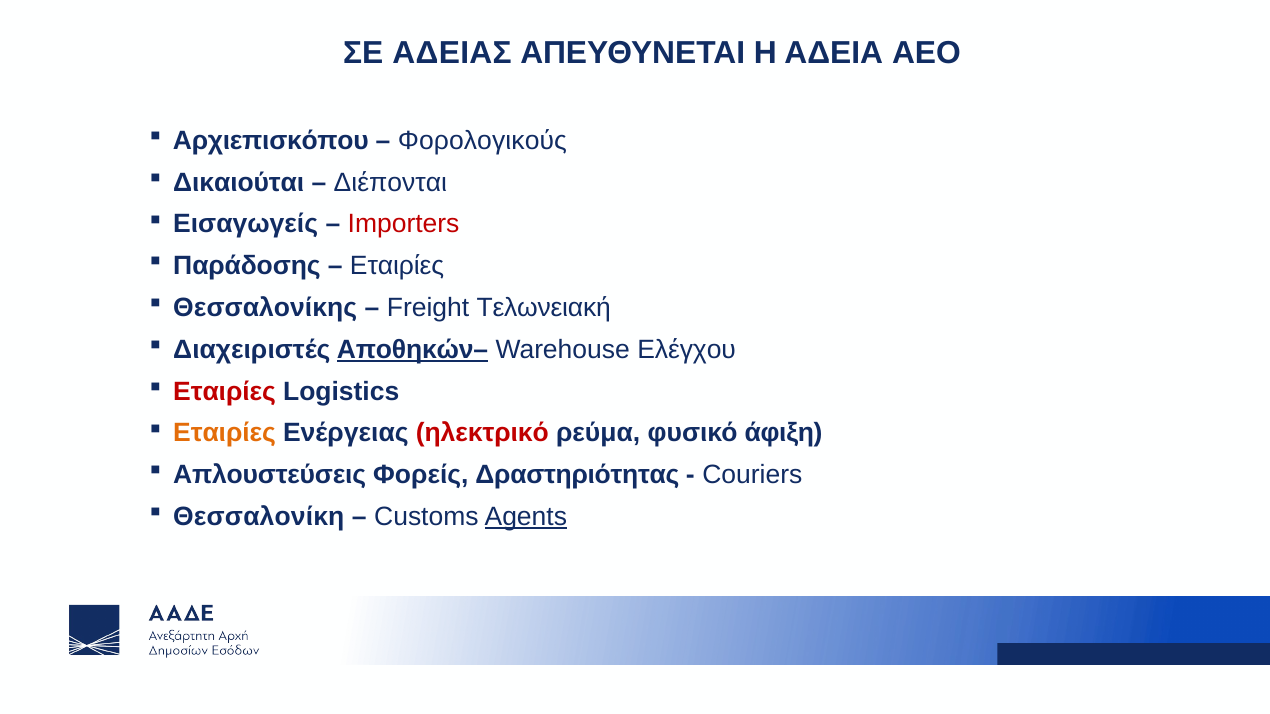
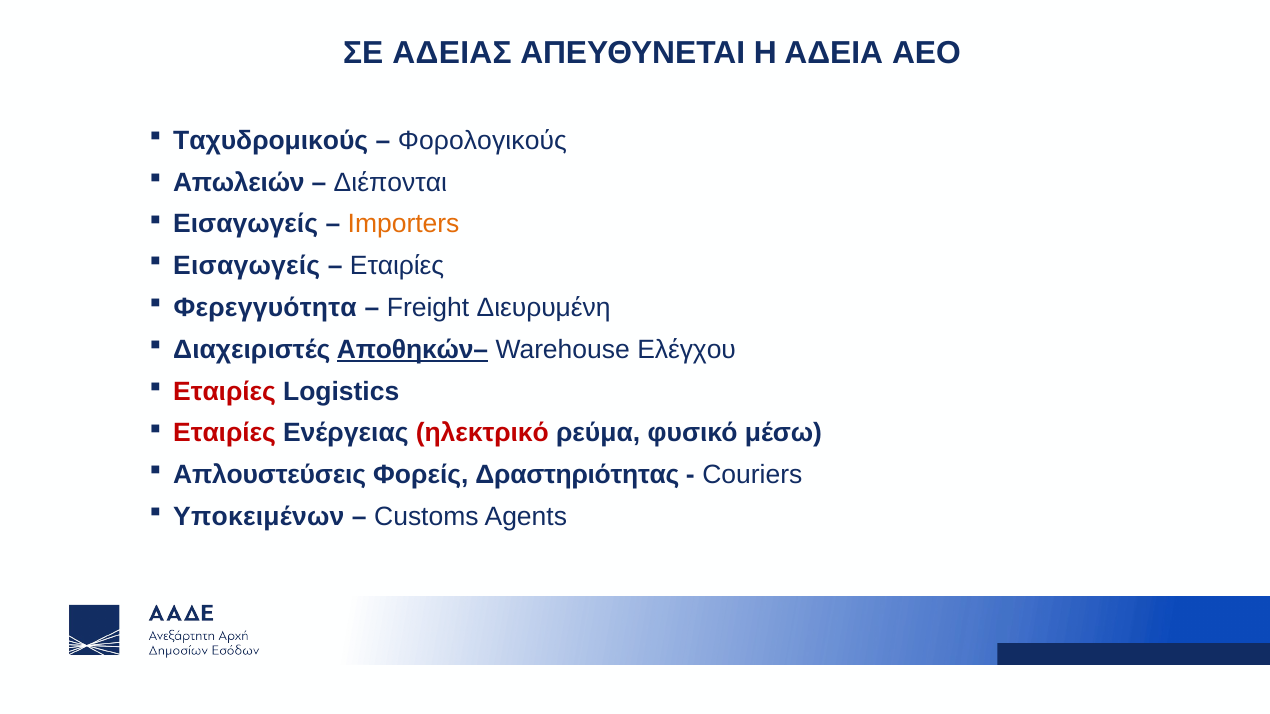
Αρχιεπισκόπου: Αρχιεπισκόπου -> Ταχυδρομικούς (271, 141)
Δικαιούται: Δικαιούται -> Απωλειών (239, 183)
Importers colour: red -> orange (404, 224)
Παράδοσης: Παράδοσης -> Εισαγωγείς (247, 266)
Θεσσαλονίκης: Θεσσαλονίκης -> Φερεγγυότητα (265, 308)
Τελωνειακή: Τελωνειακή -> Διευρυμένη (544, 308)
Εταιρίες colour: orange -> red (225, 433)
άφιξη: άφιξη -> μέσω (783, 433)
Θεσσαλονίκη: Θεσσαλονίκη -> Υποκειμένων (259, 517)
Agents underline: present -> none (526, 517)
